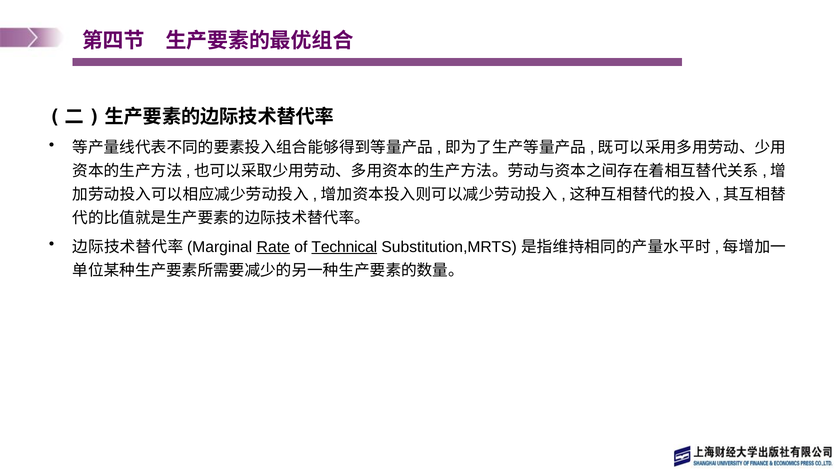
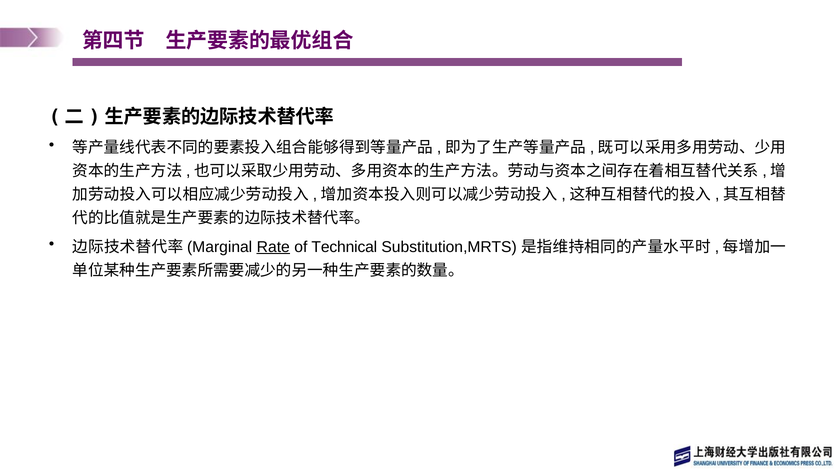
Technical underline: present -> none (344, 247)
